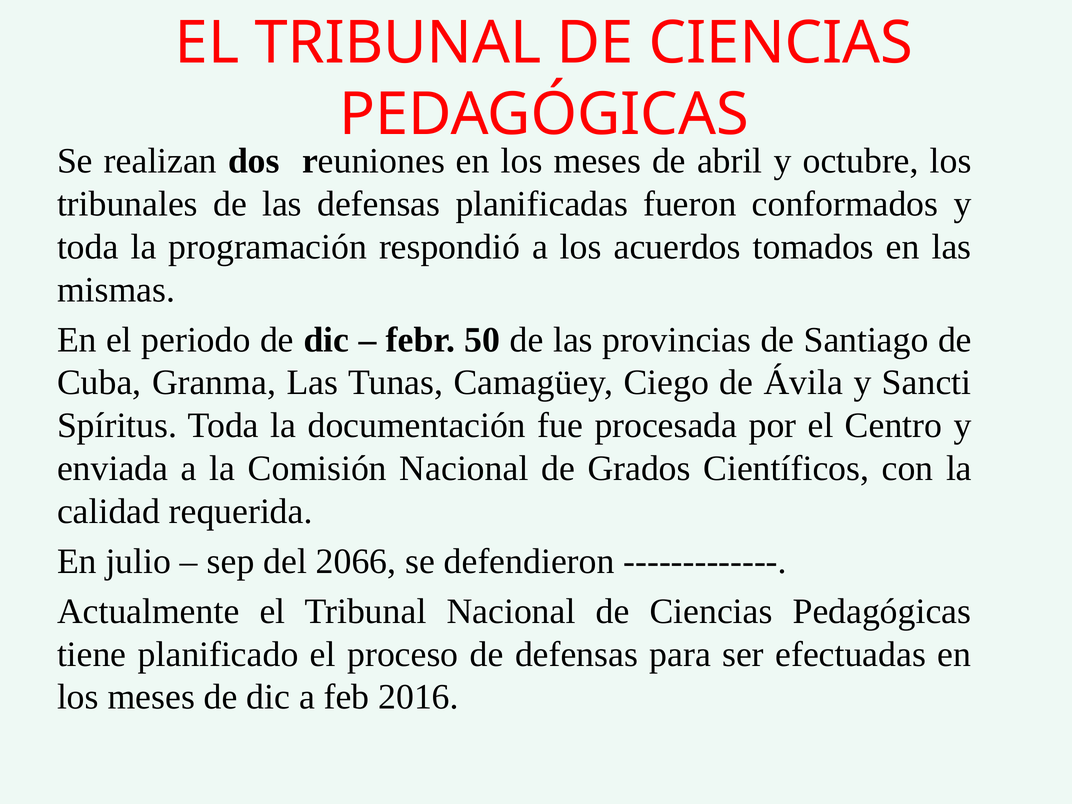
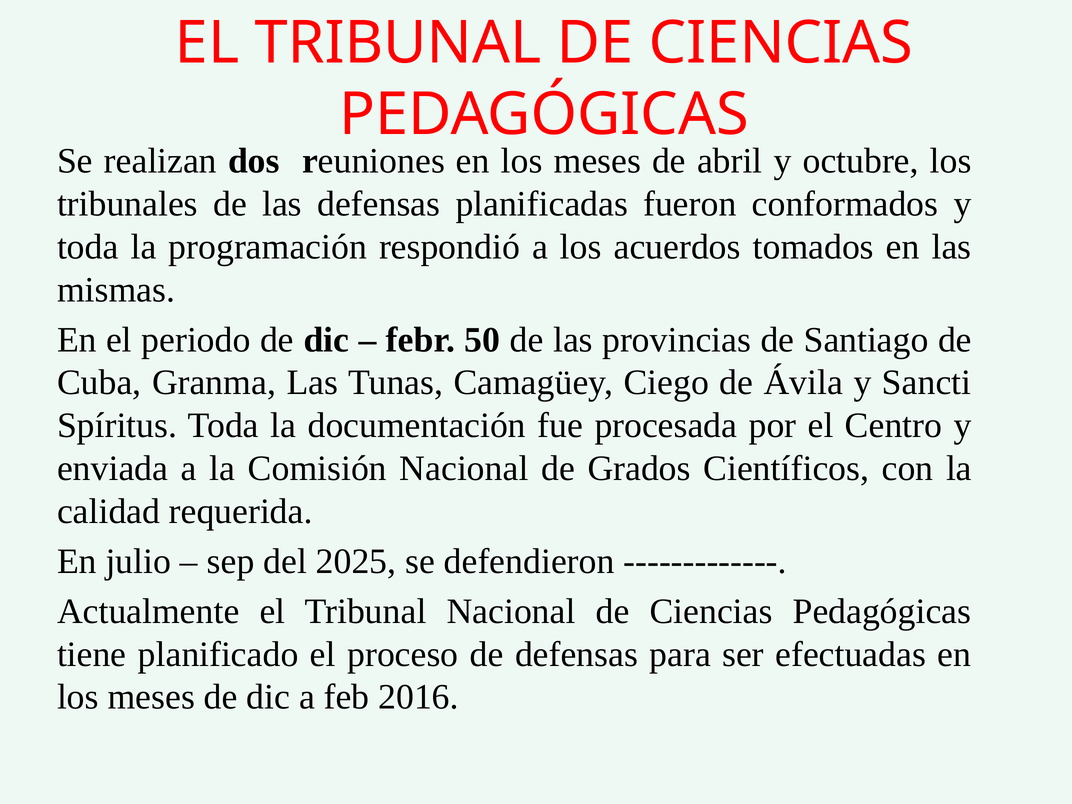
2066: 2066 -> 2025 (356, 561)
